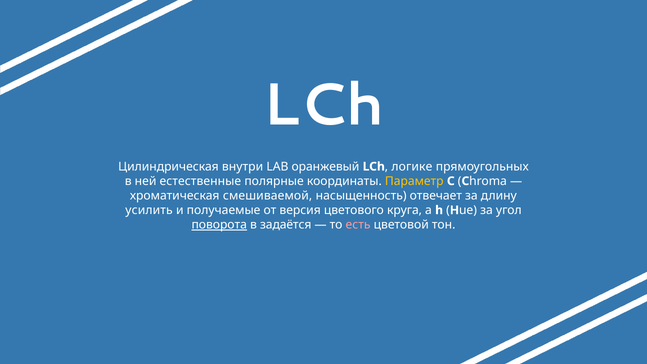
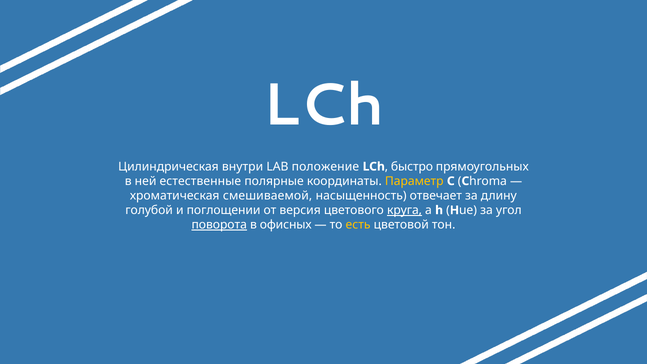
оранжевый: оранжевый -> положение (325, 167)
логике: логике -> быстро (412, 167)
усилить: усилить -> голубой (149, 210)
получаемые: получаемые -> поглощении (224, 210)
круга underline: none -> present (404, 210)
задаётся: задаётся -> офисных (286, 225)
есть colour: pink -> yellow (358, 225)
